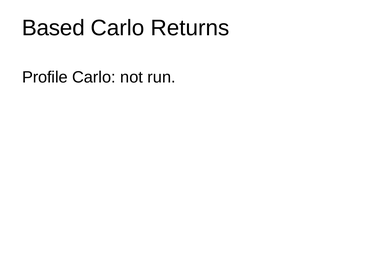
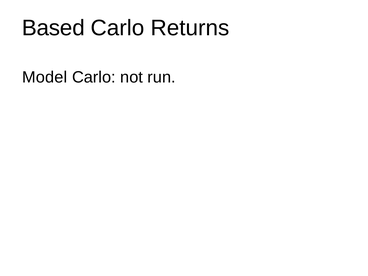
Profile: Profile -> Model (45, 77)
